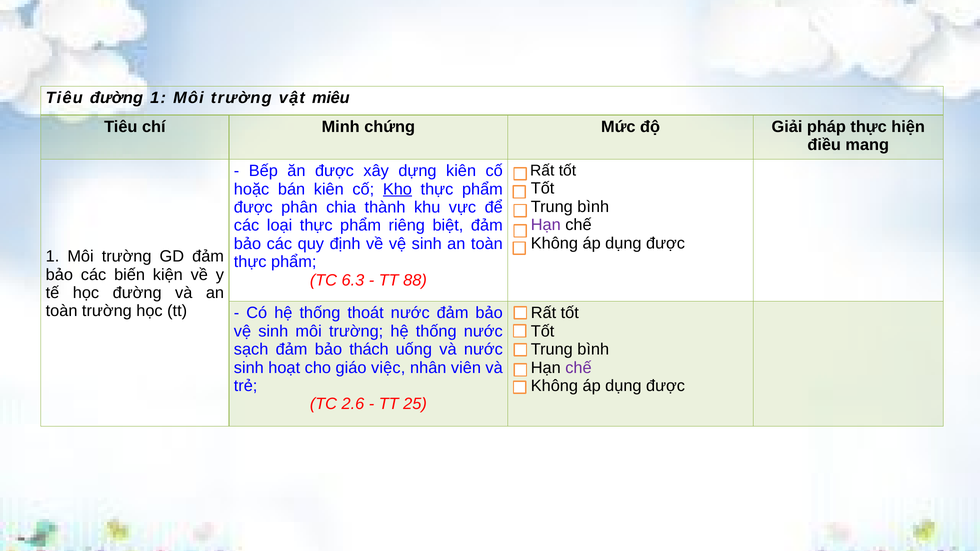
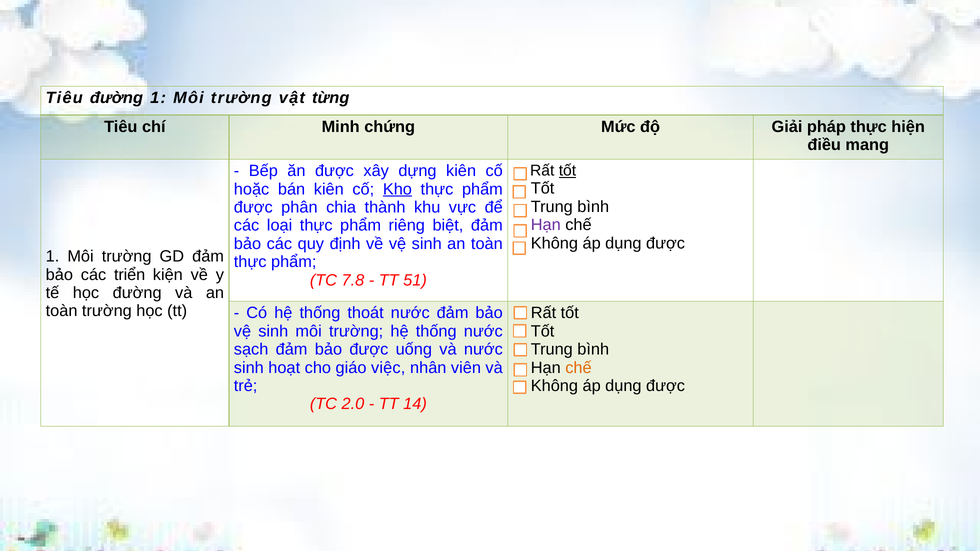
miêu: miêu -> từng (331, 98)
tốt underline: none -> present (567, 171)
biến: biến -> triển (130, 275)
6.3: 6.3 -> 7.8 (353, 280)
88: 88 -> 51 (415, 280)
bảo thách: thách -> được (369, 350)
chế colour: purple -> orange (578, 368)
2.6: 2.6 -> 2.0 (353, 404)
25: 25 -> 14 (415, 404)
